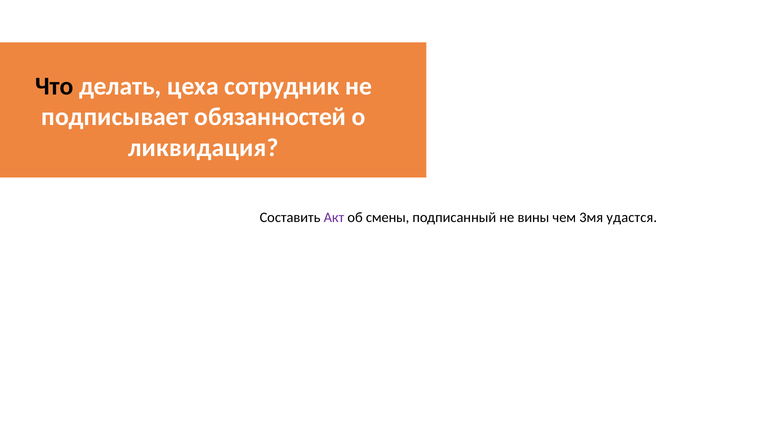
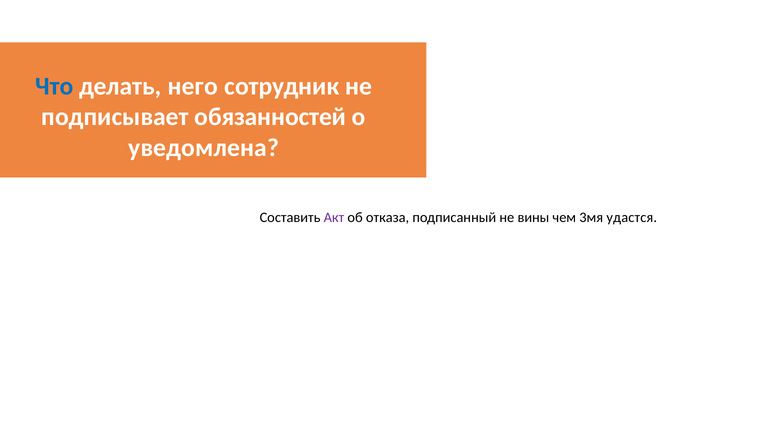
Что colour: black -> blue (54, 86)
цеха: цеха -> него (193, 86)
ликвидация: ликвидация -> уведомлена (204, 148)
смены: смены -> отказа (388, 218)
